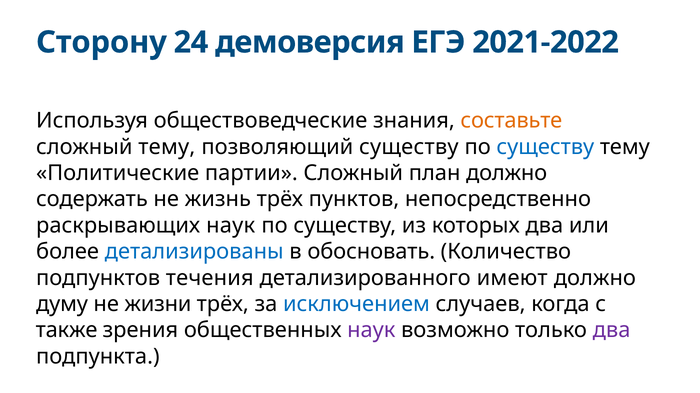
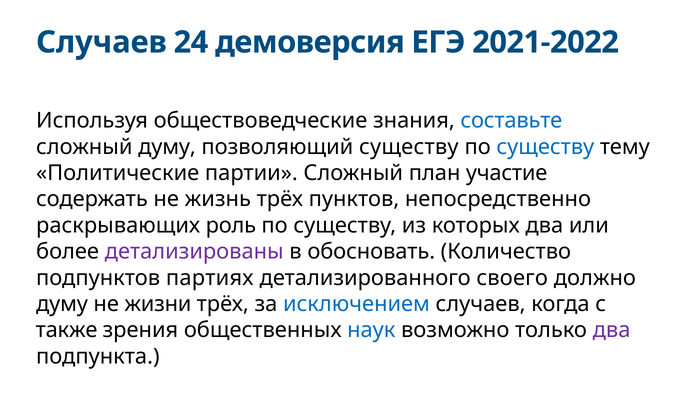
Сторону: Сторону -> Случаев (101, 42)
составьте colour: orange -> blue (511, 121)
сложный тему: тему -> думу (167, 147)
план должно: должно -> участие (507, 173)
раскрывающих наук: наук -> роль (231, 226)
детализированы colour: blue -> purple (194, 252)
течения: течения -> партиях (210, 278)
имеют: имеют -> своего (512, 278)
наук colour: purple -> blue (371, 331)
